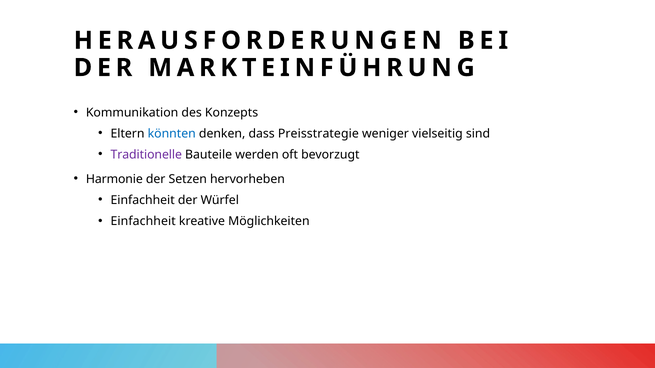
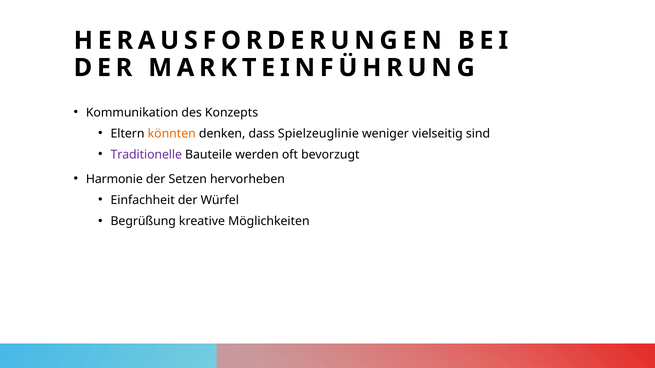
könnten colour: blue -> orange (172, 134)
Preisstrategie: Preisstrategie -> Spielzeuglinie (318, 134)
Einfachheit: Einfachheit -> Begrüßung (143, 221)
